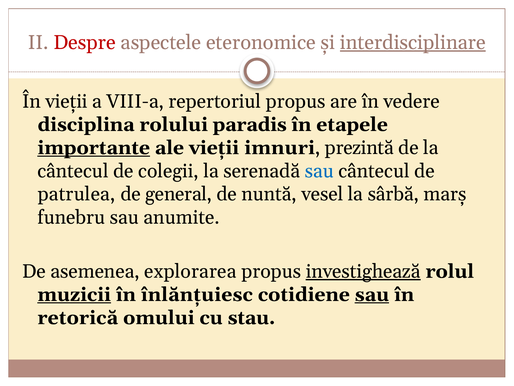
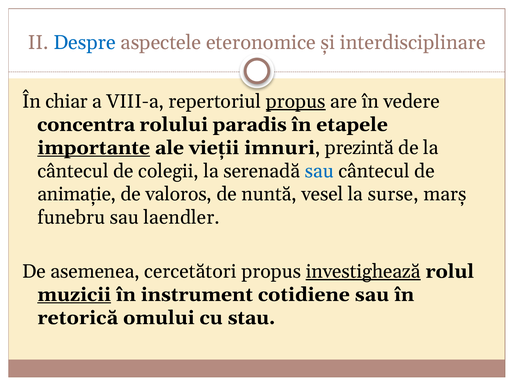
Despre colour: red -> blue (85, 42)
interdisciplinare underline: present -> none (413, 42)
În vieții: vieții -> chiar (67, 101)
propus underline: none -> present (296, 101)
disciplina: disciplina -> concentra (86, 124)
patrulea: patrulea -> animație (77, 194)
general: general -> valoros (179, 194)
sârbă: sârbă -> surse (393, 194)
anumite: anumite -> laendler (182, 217)
explorarea: explorarea -> cercetători (190, 271)
înlănțuiesc: înlănțuiesc -> instrument (197, 294)
sau underline: present -> none (372, 294)
